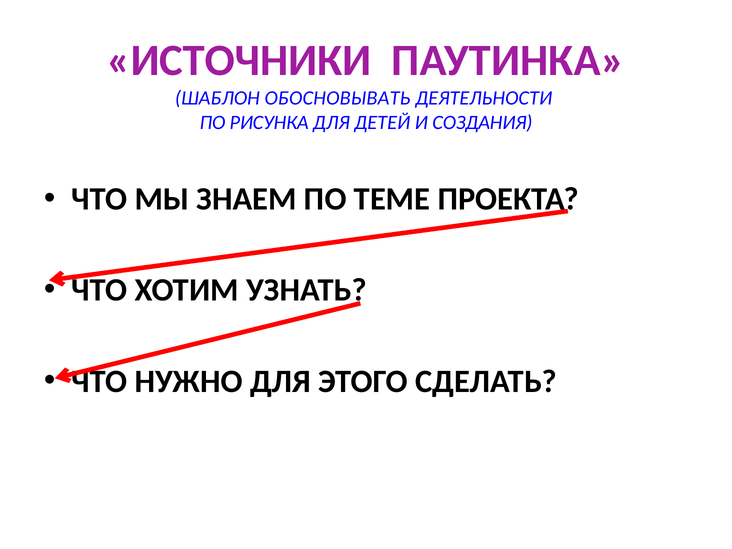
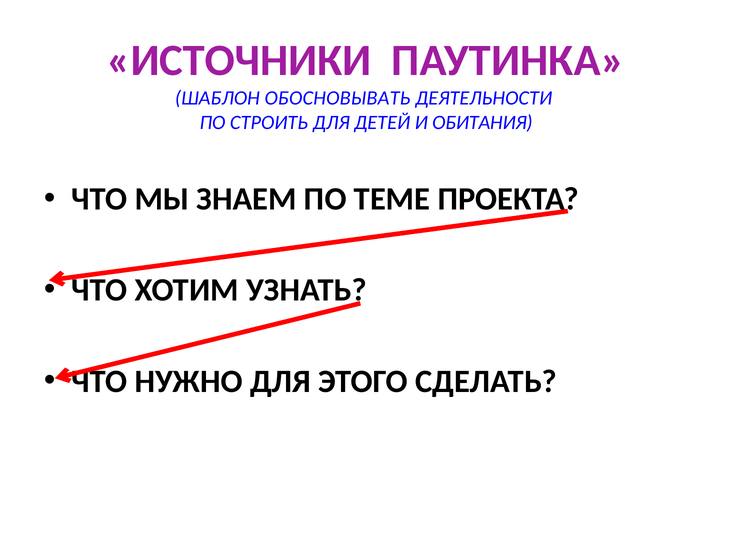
РИСУНКА: РИСУНКА -> СТРОИТЬ (269, 122)
СОЗДАНИЯ: СОЗДАНИЯ -> ОБИТАНИЯ (482, 122)
